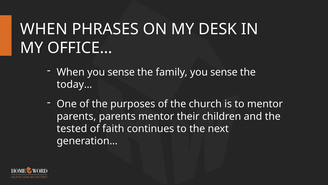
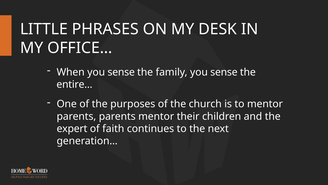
WHEN: WHEN -> LITTLE (44, 29)
today…: today… -> entire… (74, 84)
tested: tested -> expert (72, 128)
